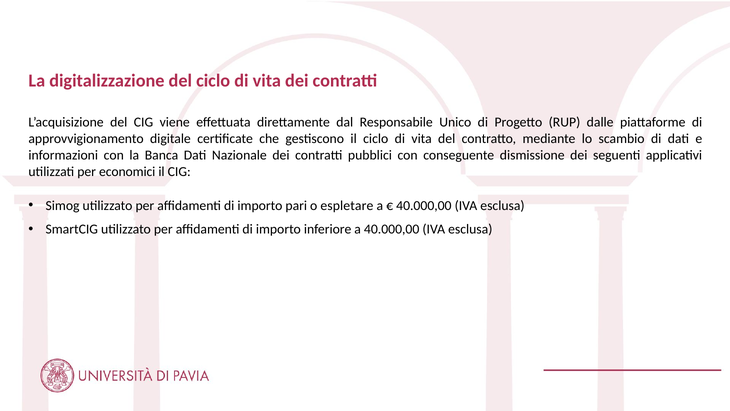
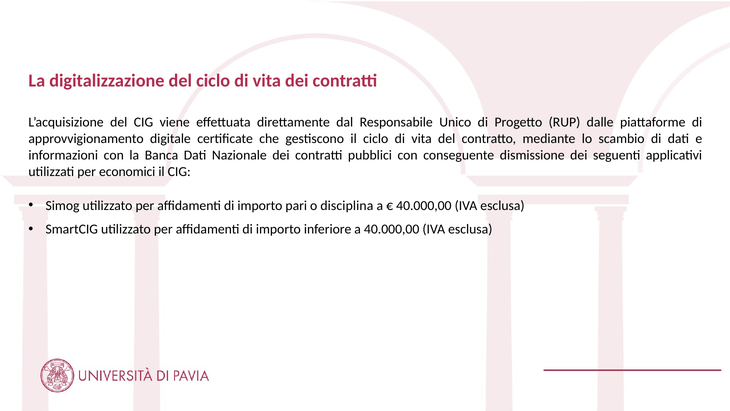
espletare: espletare -> disciplina (347, 205)
